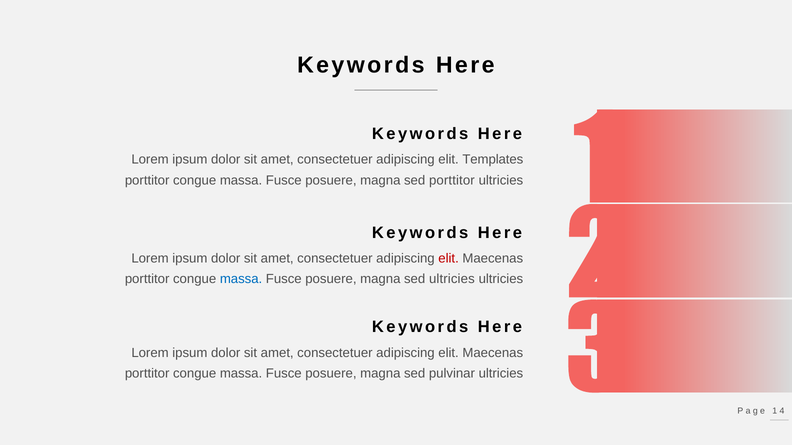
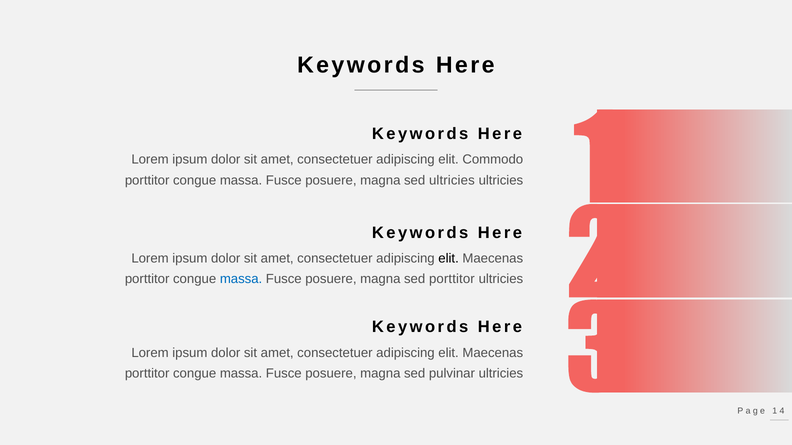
Templates: Templates -> Commodo (493, 160)
sed porttitor: porttitor -> ultricies (452, 180)
elit colour: red -> black (449, 259)
sed ultricies: ultricies -> porttitor (452, 279)
